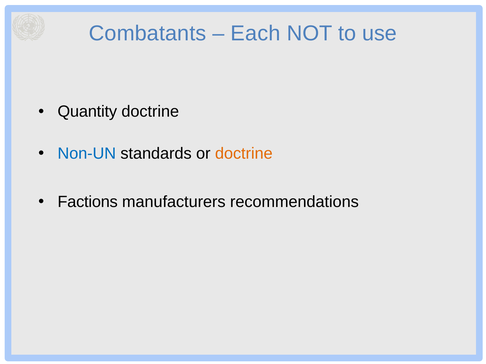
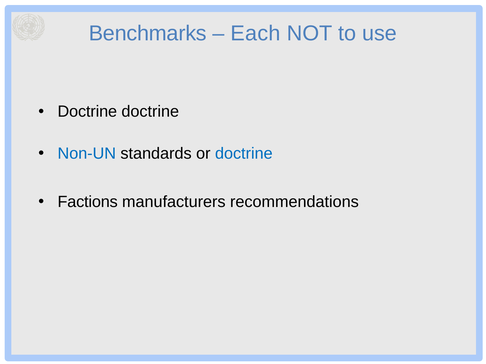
Combatants: Combatants -> Benchmarks (148, 33)
Quantity: Quantity -> Doctrine (87, 112)
doctrine colour: orange -> blue (244, 154)
